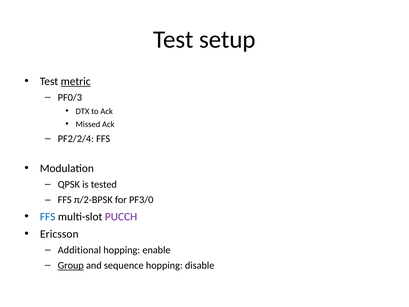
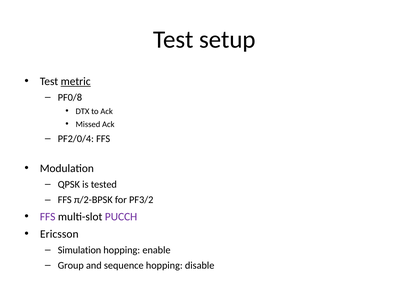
PF0/3: PF0/3 -> PF0/8 (70, 97)
PF2/2/4: PF2/2/4 -> PF2/0/4 (76, 139)
PF3/0: PF3/0 -> PF3/2 (141, 200)
FFS colour: blue -> purple (48, 216)
Additional: Additional -> Simulation (79, 250)
Group underline: present -> none (71, 265)
